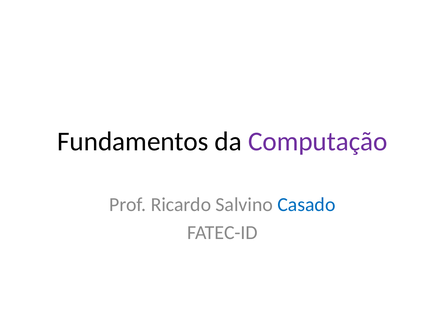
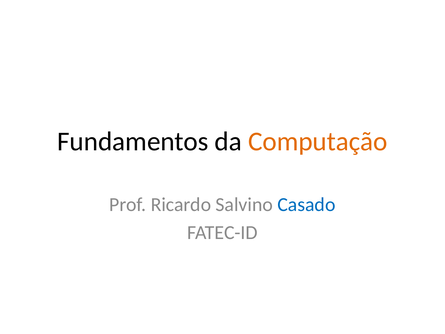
Computação colour: purple -> orange (318, 141)
